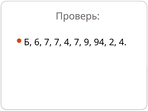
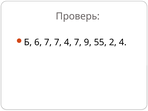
94: 94 -> 55 (100, 42)
